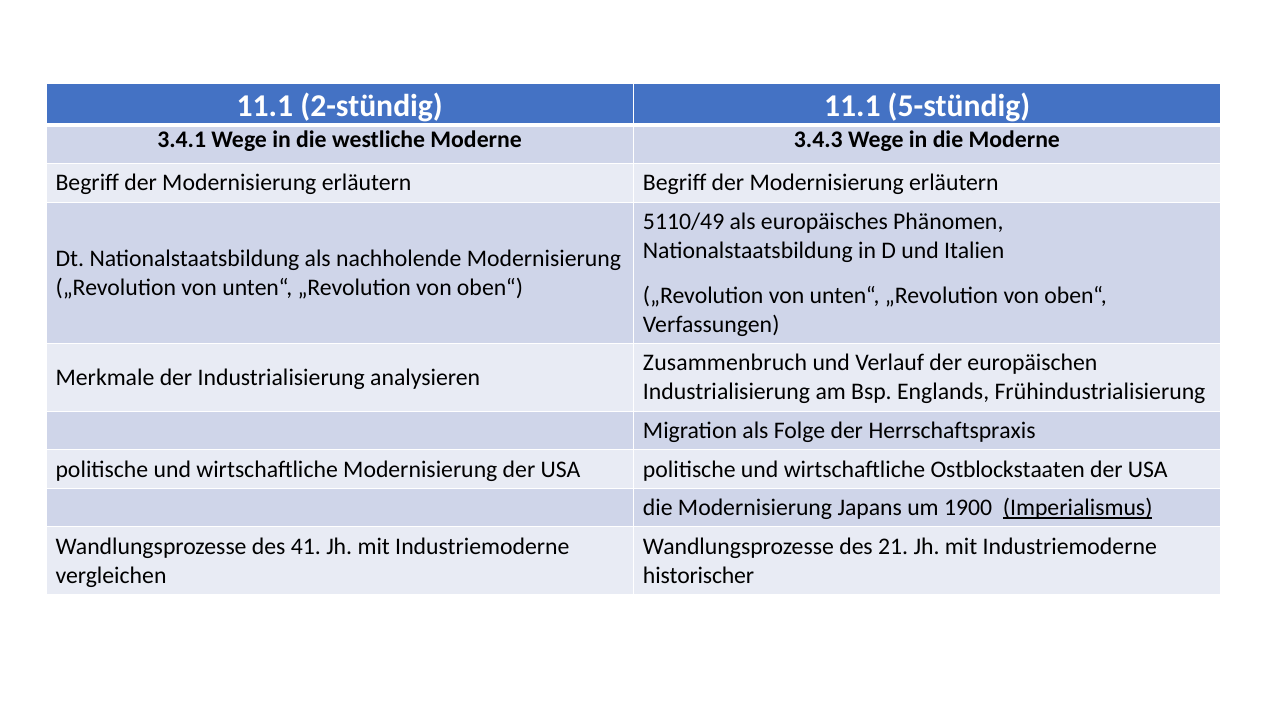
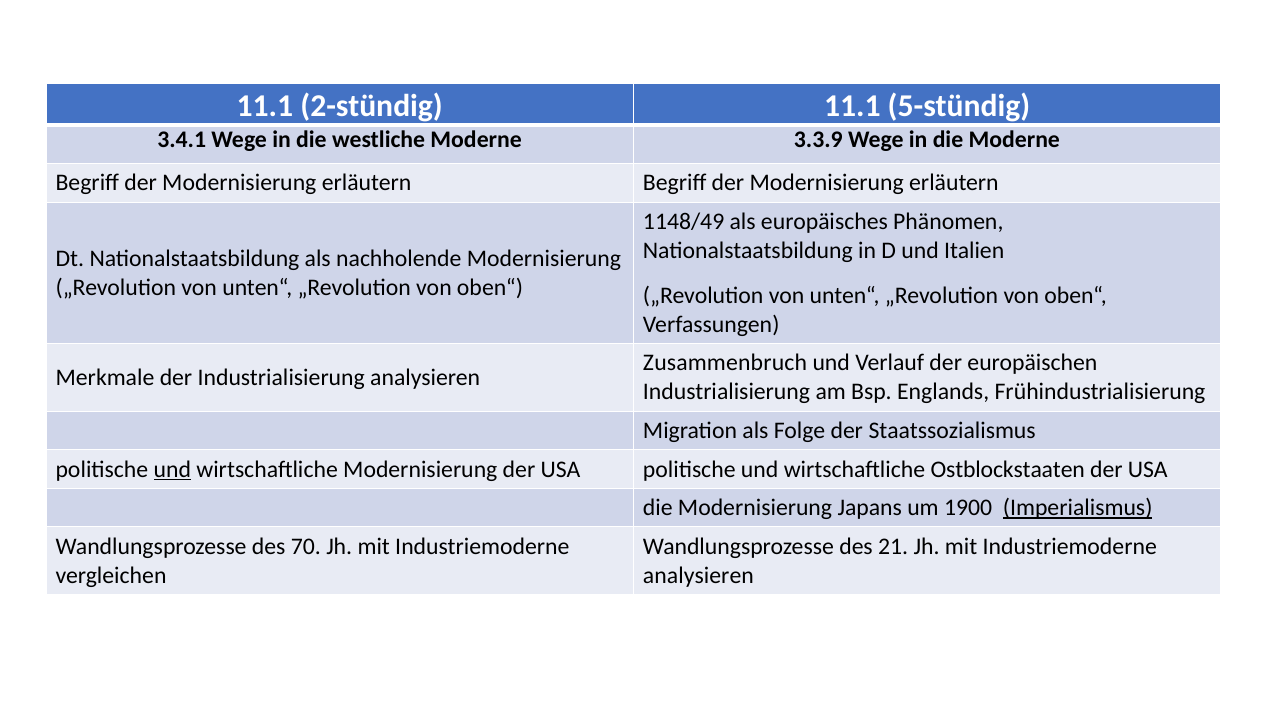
3.4.3: 3.4.3 -> 3.3.9 (818, 140)
5110/49: 5110/49 -> 1148/49 (684, 222)
Herrschaftspraxis: Herrschaftspraxis -> Staatssozialismus (952, 431)
und underline: none -> present (172, 469)
41: 41 -> 70 (306, 546)
historischer: historischer -> analysieren (698, 575)
